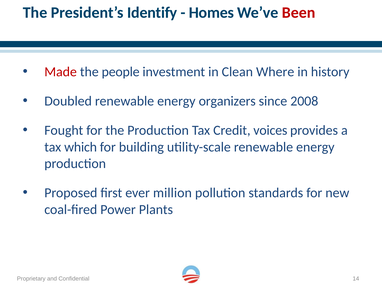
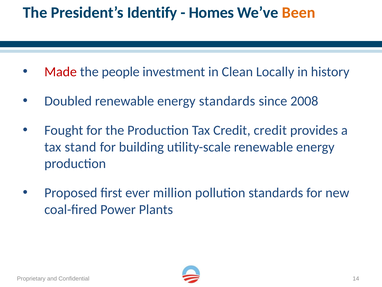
Been colour: red -> orange (299, 13)
Where: Where -> Locally (275, 72)
energy organizers: organizers -> standards (227, 101)
Credit voices: voices -> credit (270, 130)
which: which -> stand (80, 147)
